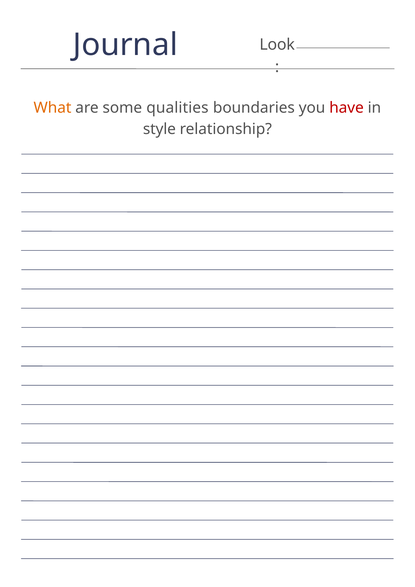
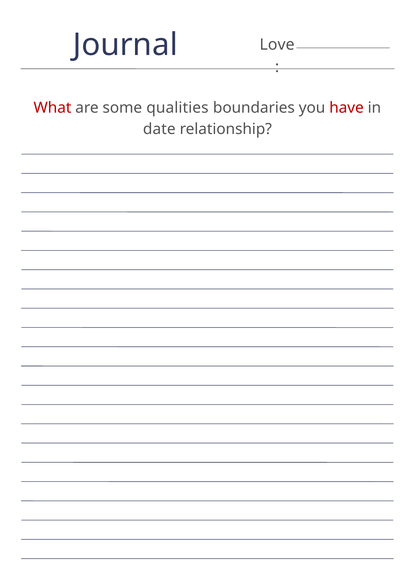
Look: Look -> Love (277, 45)
What colour: orange -> red (52, 108)
style: style -> date (159, 129)
